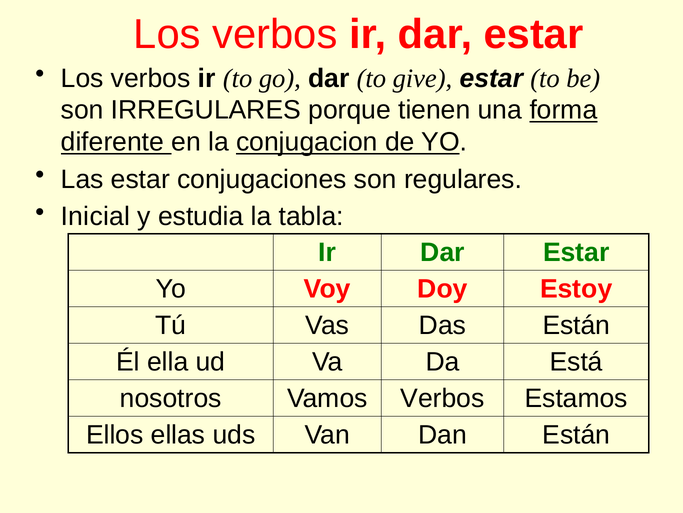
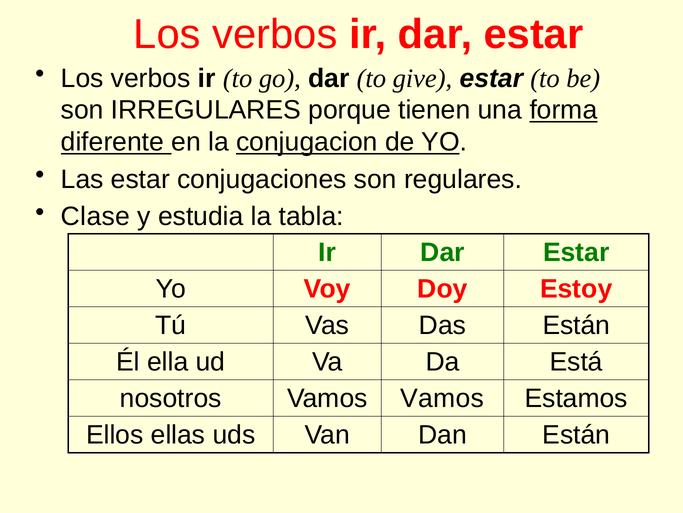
Inicial: Inicial -> Clase (95, 216)
Vamos Verbos: Verbos -> Vamos (442, 398)
